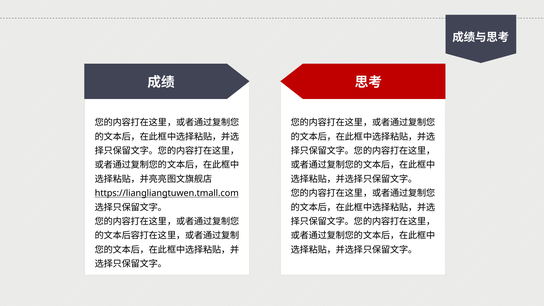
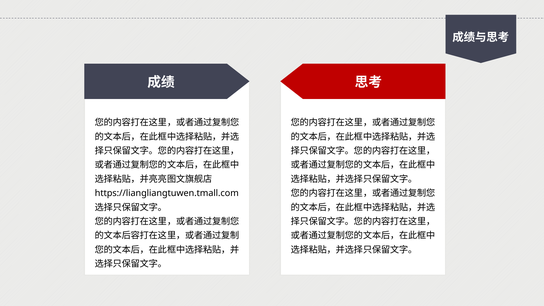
https://liangliangtuwen.tmall.com underline: present -> none (167, 193)
